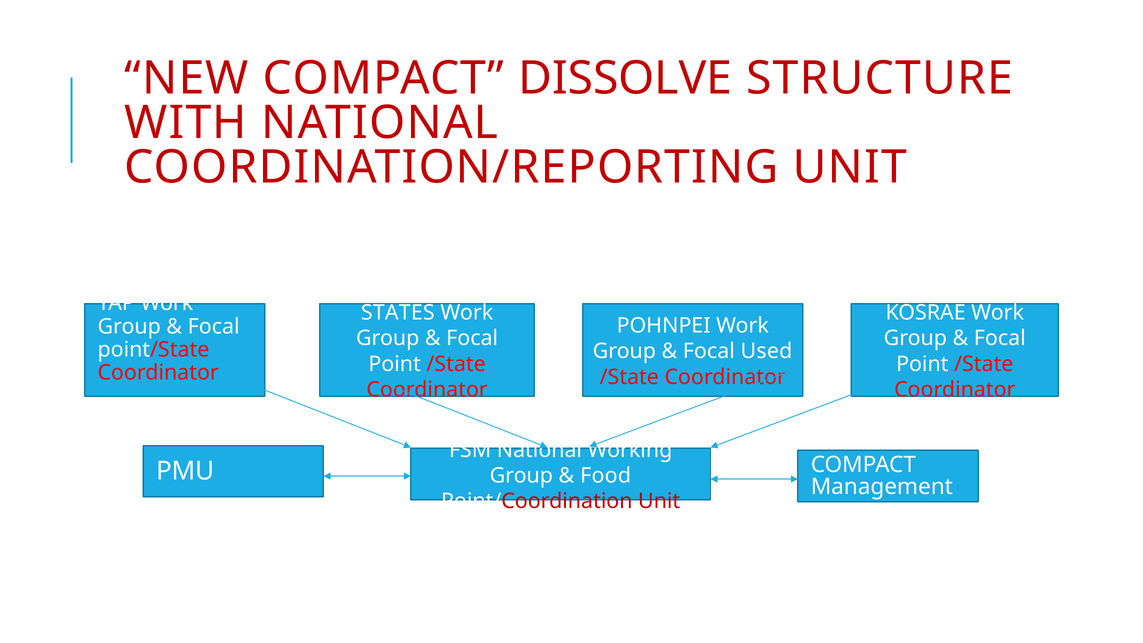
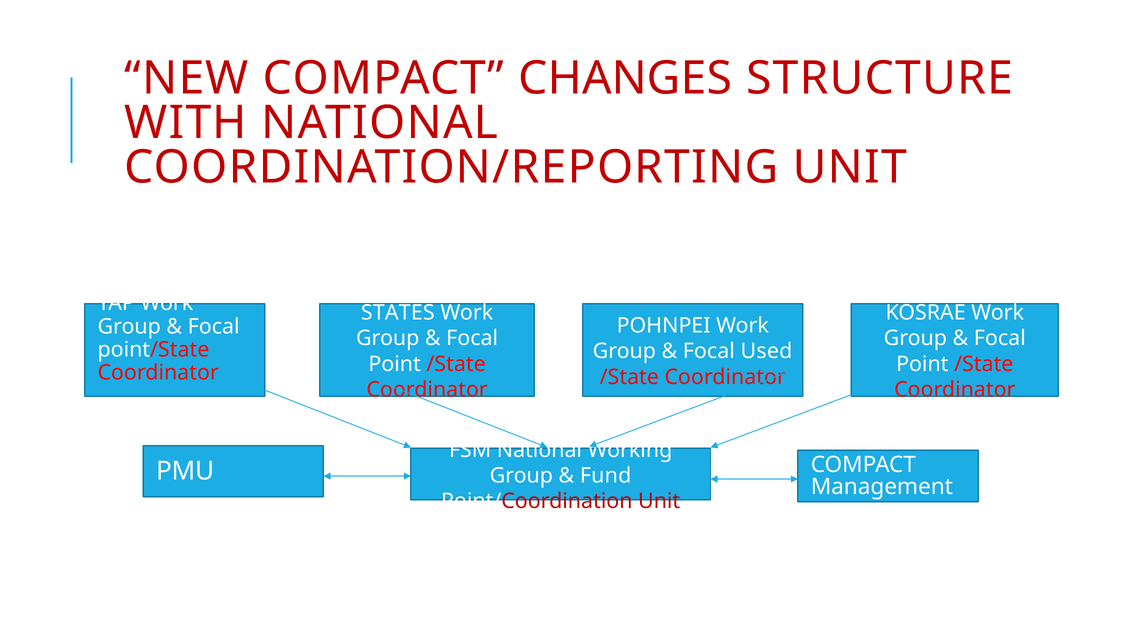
DISSOLVE: DISSOLVE -> CHANGES (625, 78)
Food: Food -> Fund (606, 476)
